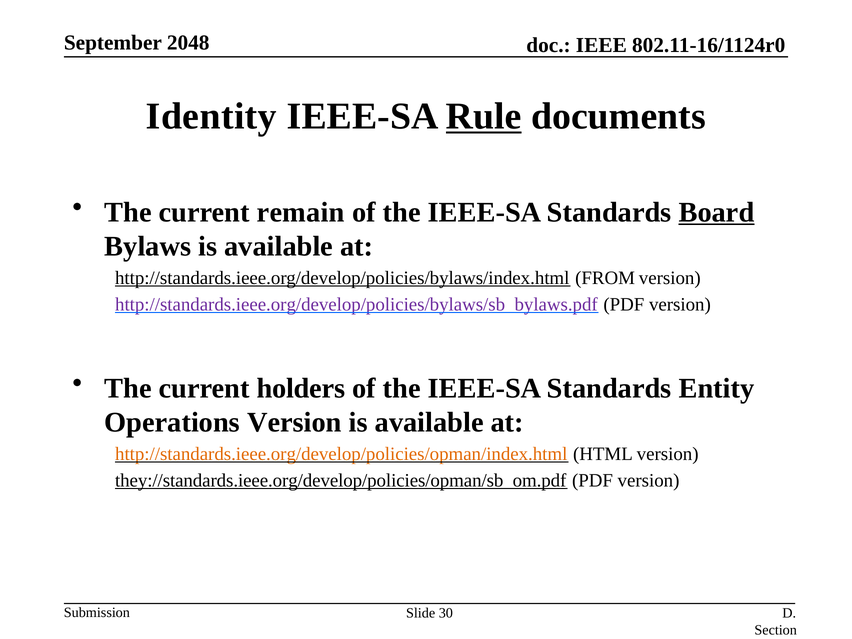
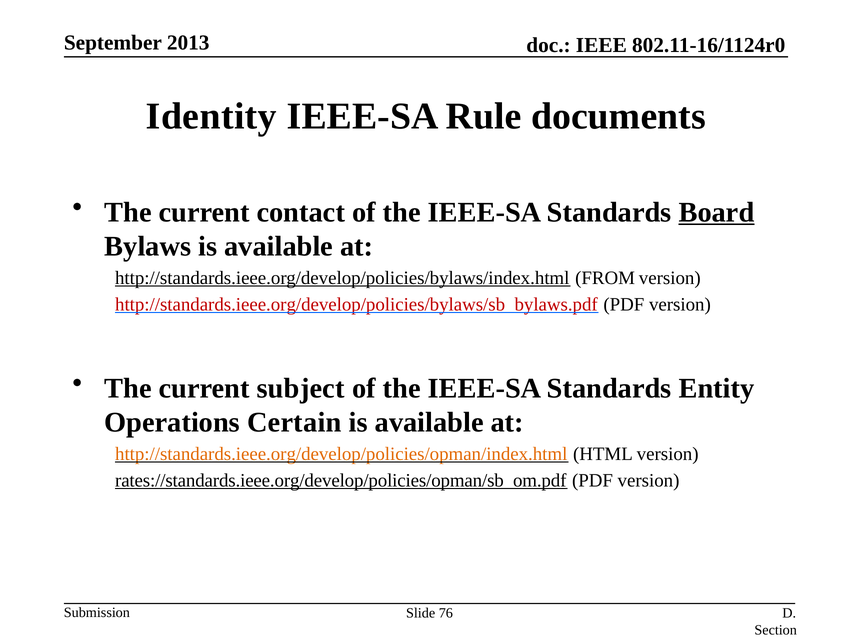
2048: 2048 -> 2013 (188, 43)
Rule underline: present -> none (484, 116)
remain: remain -> contact (301, 212)
http://standards.ieee.org/develop/policies/bylaws/sb_bylaws.pdf colour: purple -> red (356, 304)
holders: holders -> subject (301, 388)
Operations Version: Version -> Certain (294, 422)
they://standards.ieee.org/develop/policies/opman/sb_om.pdf: they://standards.ieee.org/develop/policies/opman/sb_om.pdf -> rates://standards.ieee.org/develop/policies/opman/sb_om.pdf (341, 480)
30: 30 -> 76 (446, 613)
